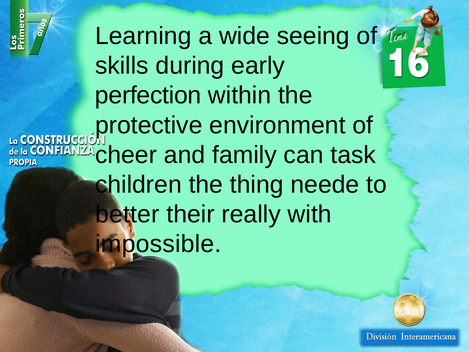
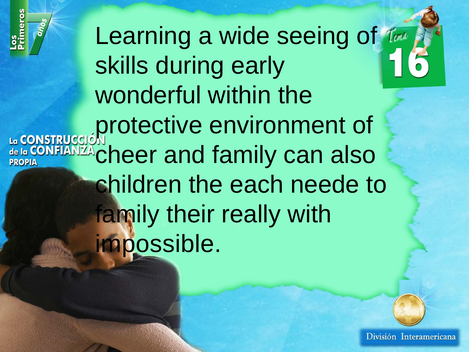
perfection: perfection -> wonderful (148, 95)
task: task -> also (353, 155)
thing: thing -> each (257, 184)
better: better -> family (127, 214)
